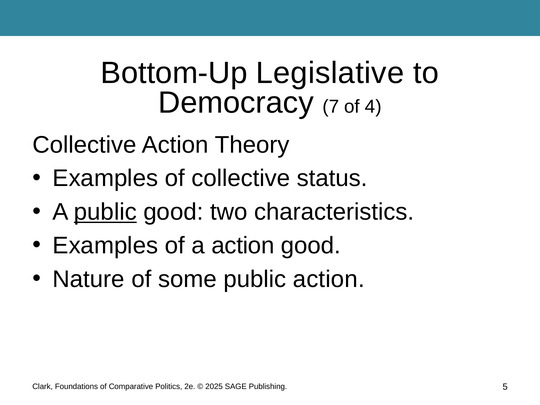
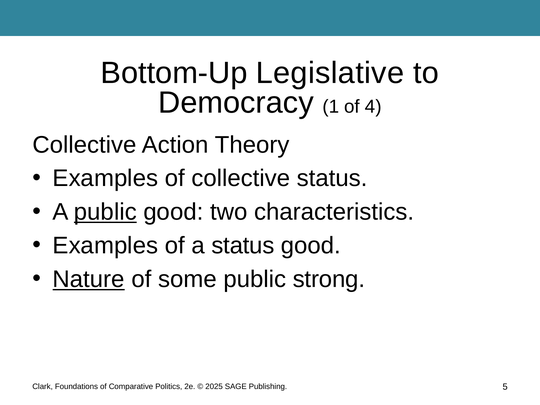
7: 7 -> 1 (331, 107)
a action: action -> status (243, 246)
Nature underline: none -> present (89, 279)
public action: action -> strong (329, 279)
